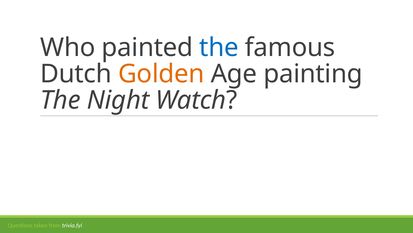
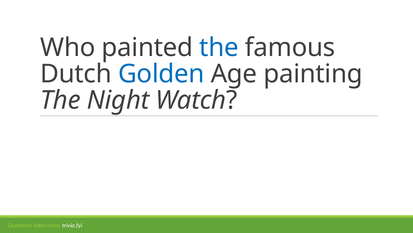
Golden colour: orange -> blue (161, 74)
